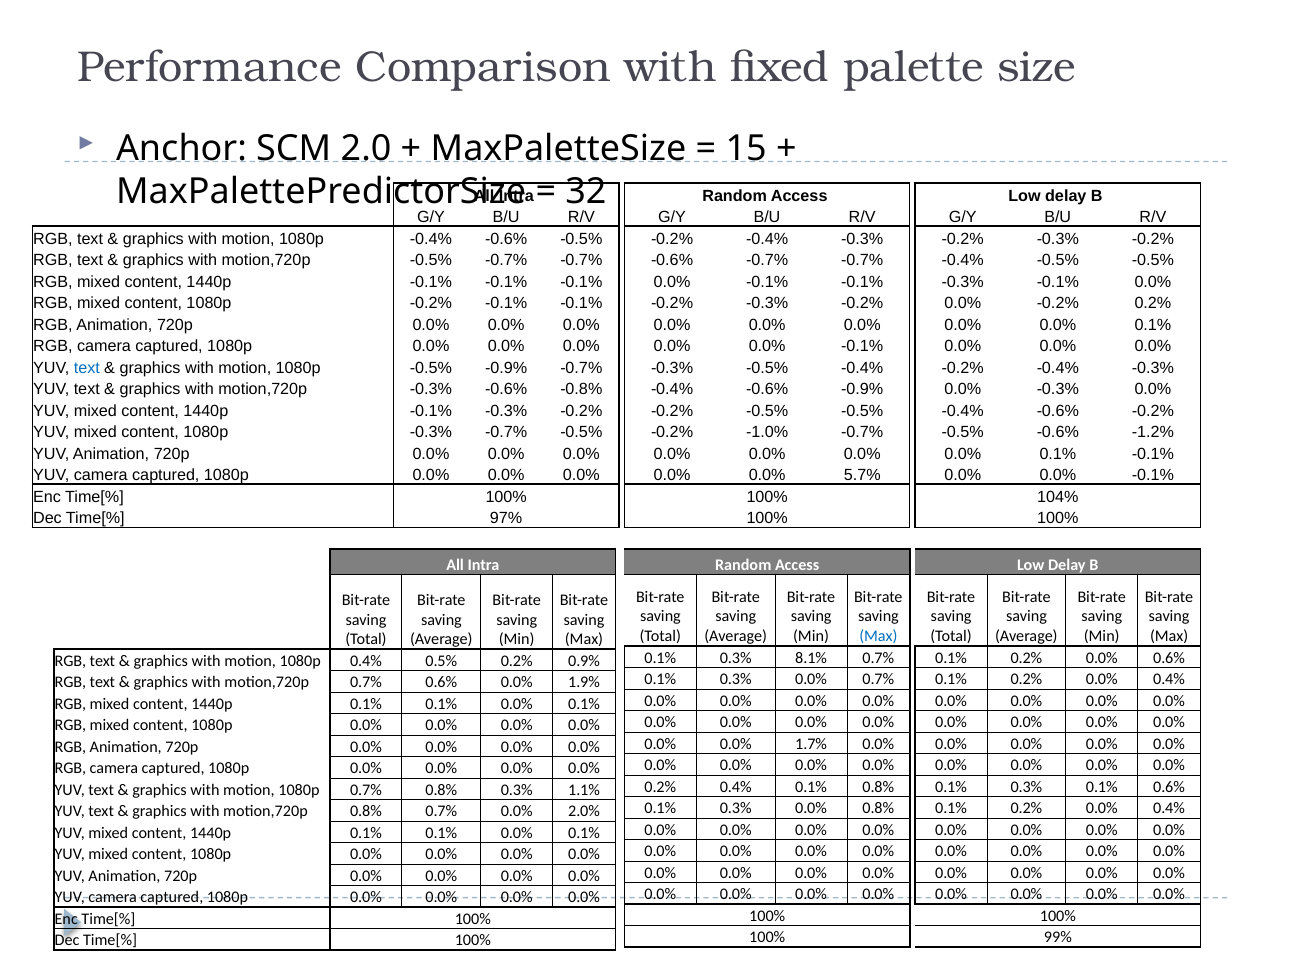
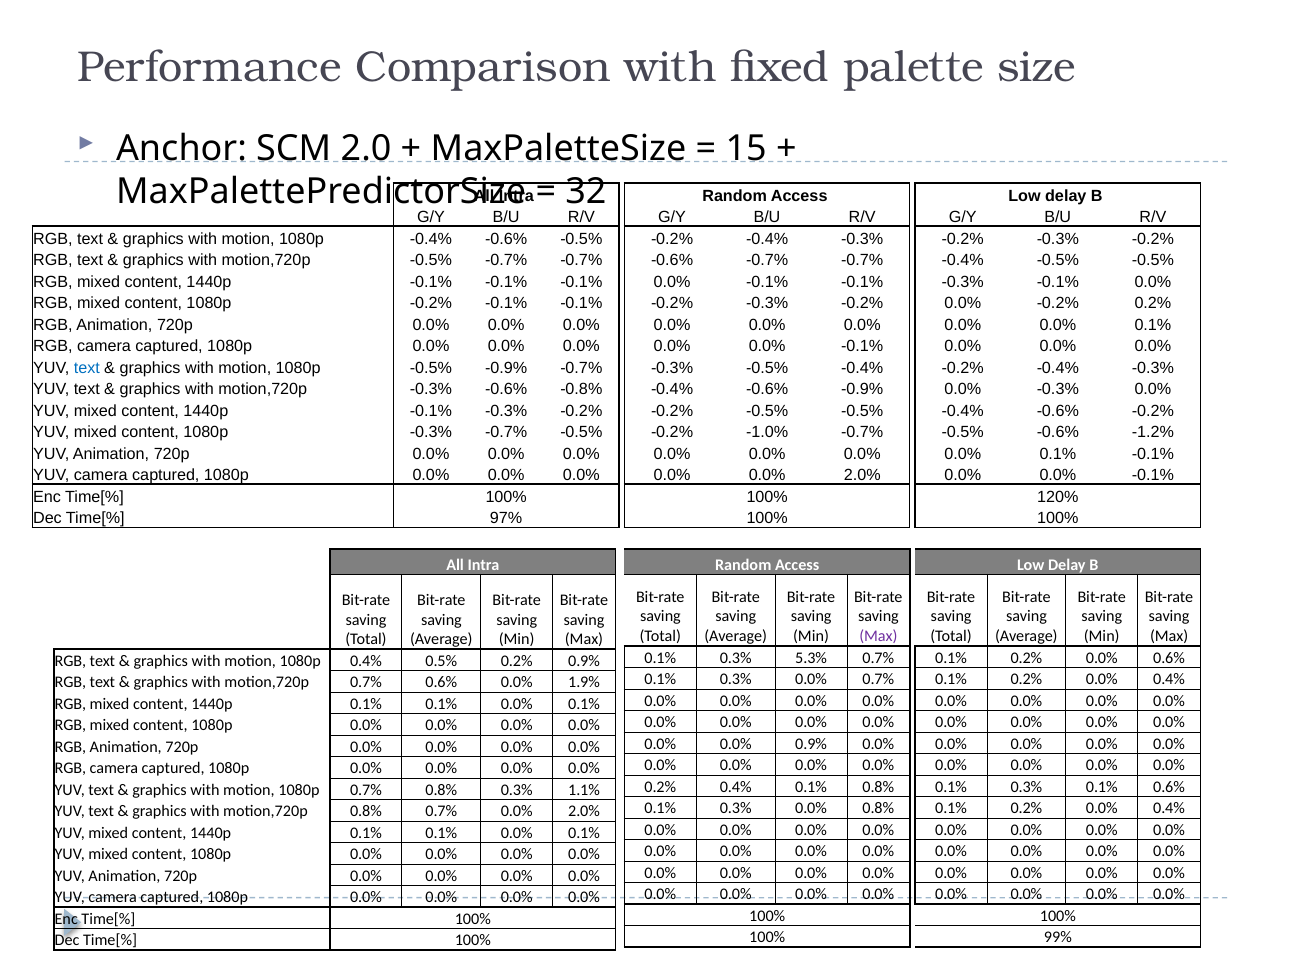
0.0% 0.0% 5.7%: 5.7% -> 2.0% (862, 475)
104%: 104% -> 120% (1058, 497)
Max colour: blue -> purple (878, 636)
8.1%: 8.1% -> 5.3% (811, 658)
0.0% 1.7%: 1.7% -> 0.9% (811, 744)
